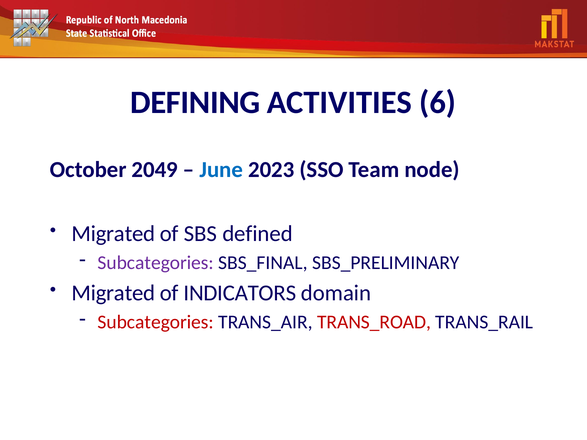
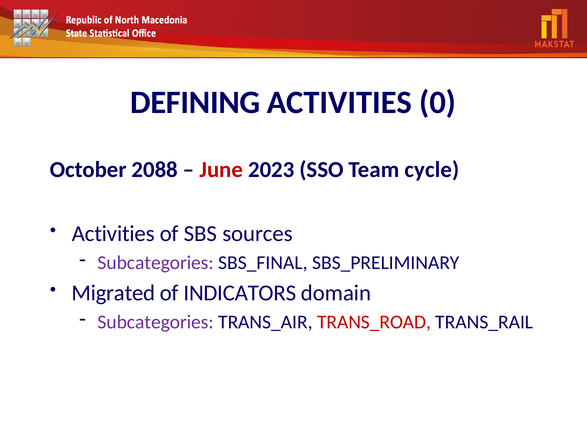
6: 6 -> 0 (438, 103)
2049: 2049 -> 2088 (155, 170)
June colour: blue -> red (221, 170)
node: node -> cycle (432, 170)
Migrated: Migrated -> Activities (113, 234)
defined: defined -> sources (258, 234)
Subcategories colour: red -> purple (156, 322)
